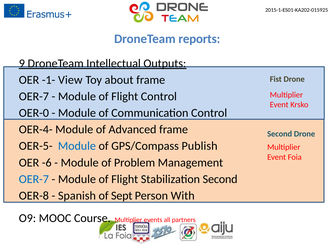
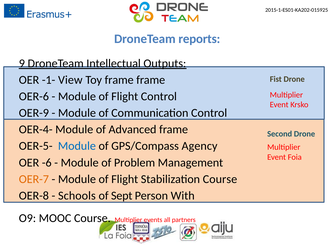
Toy about: about -> frame (119, 80)
OER-7: OER-7 -> OER-6 (34, 96)
OER-0: OER-0 -> OER-9 (34, 113)
Publish: Publish -> Agency (200, 146)
OER-7 colour: blue -> orange (34, 179)
Stabilization Second: Second -> Course (220, 179)
Spanish: Spanish -> Schools (77, 196)
